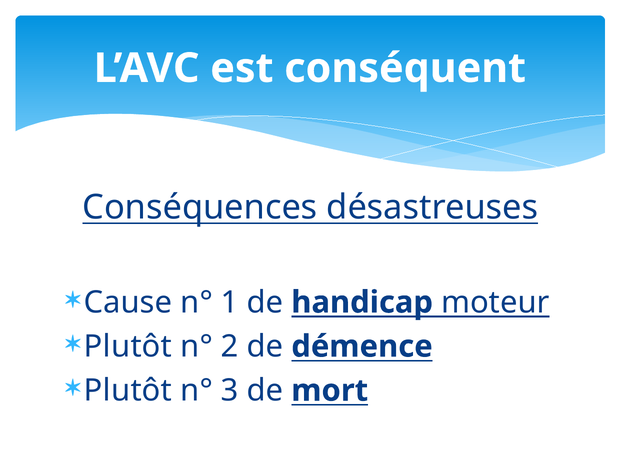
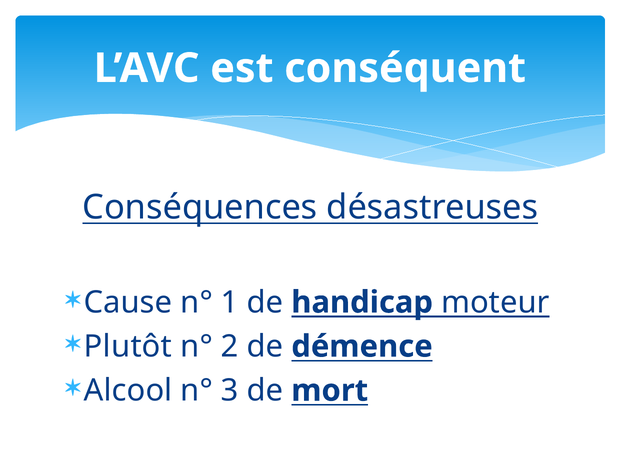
Plutôt: Plutôt -> Alcool (128, 391)
